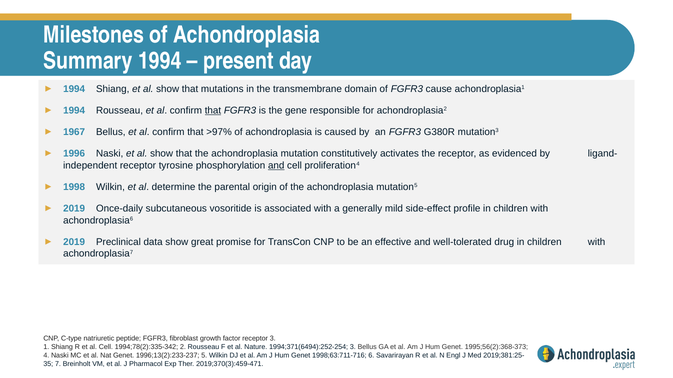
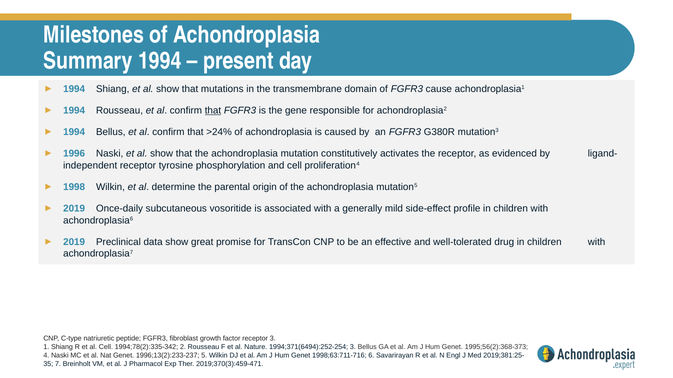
1967: 1967 -> 1994 (74, 132)
>97%: >97% -> >24% (219, 132)
and underline: present -> none (276, 166)
